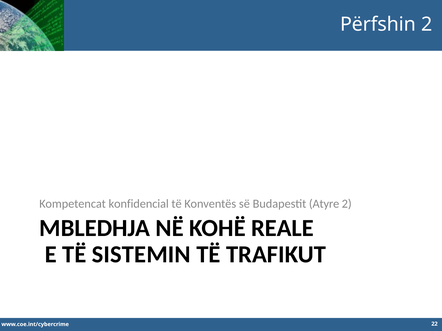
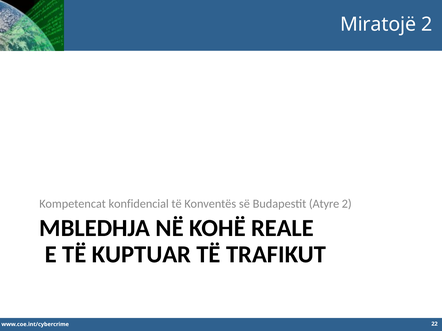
Përfshin: Përfshin -> Miratojë (378, 25)
SISTEMIN: SISTEMIN -> KUPTUAR (141, 255)
